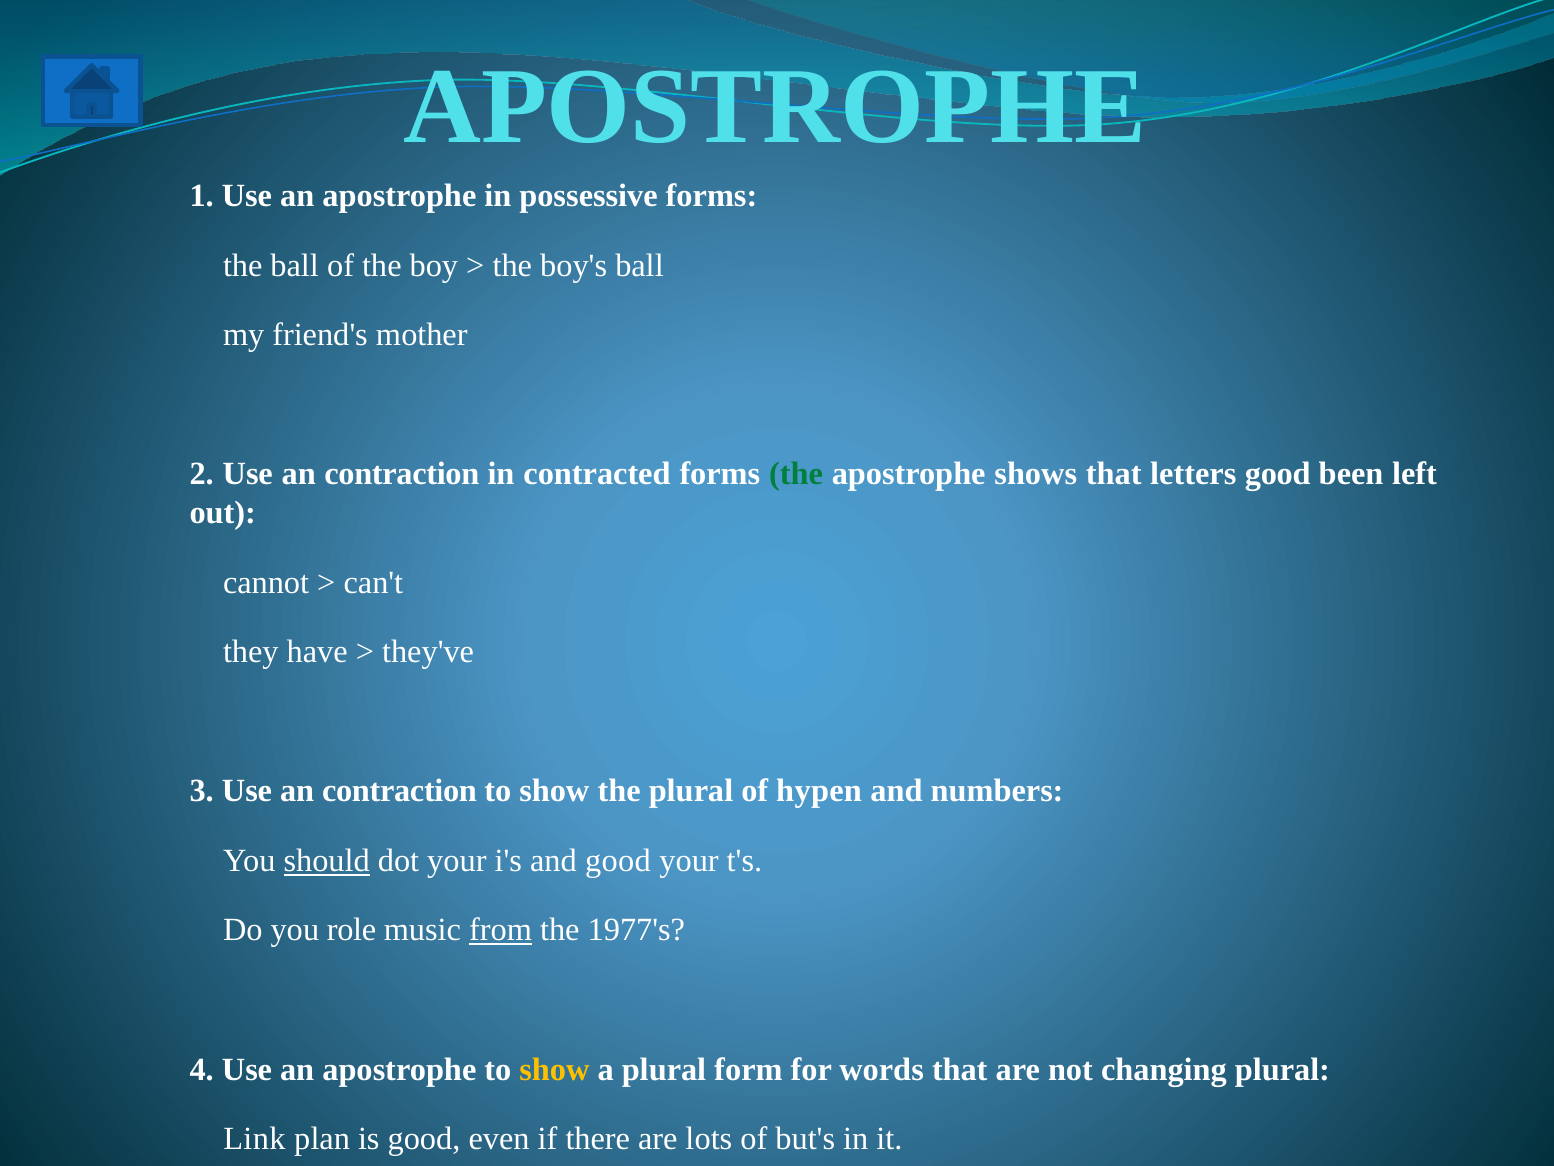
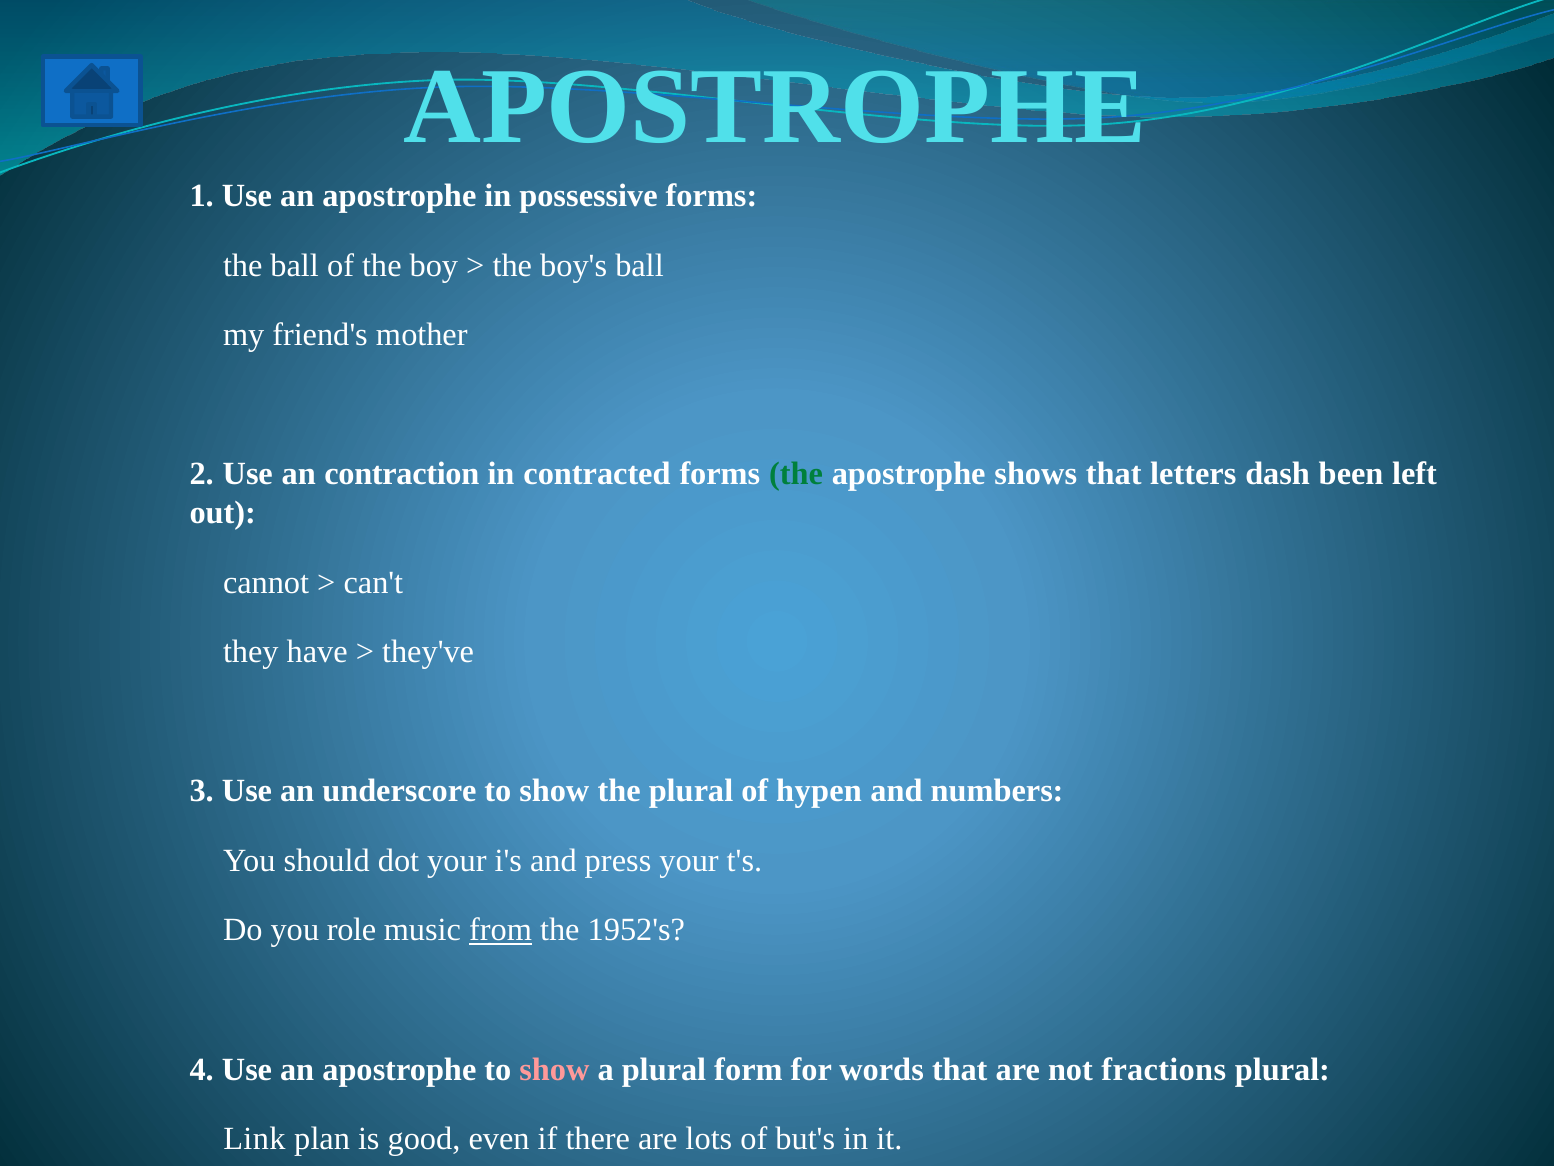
letters good: good -> dash (1278, 474)
3 Use an contraction: contraction -> underscore (399, 791)
should underline: present -> none (327, 860)
and good: good -> press (618, 860)
1977's: 1977's -> 1952's (636, 930)
show colour: yellow -> pink (554, 1069)
changing: changing -> fractions (1164, 1069)
